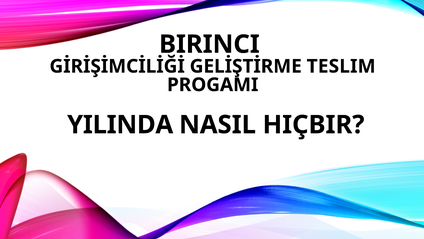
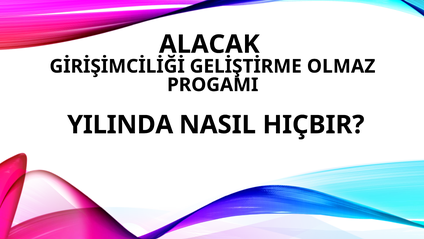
BIRINCI: BIRINCI -> ALACAK (209, 44)
TESLIM: TESLIM -> OLMAZ (341, 66)
